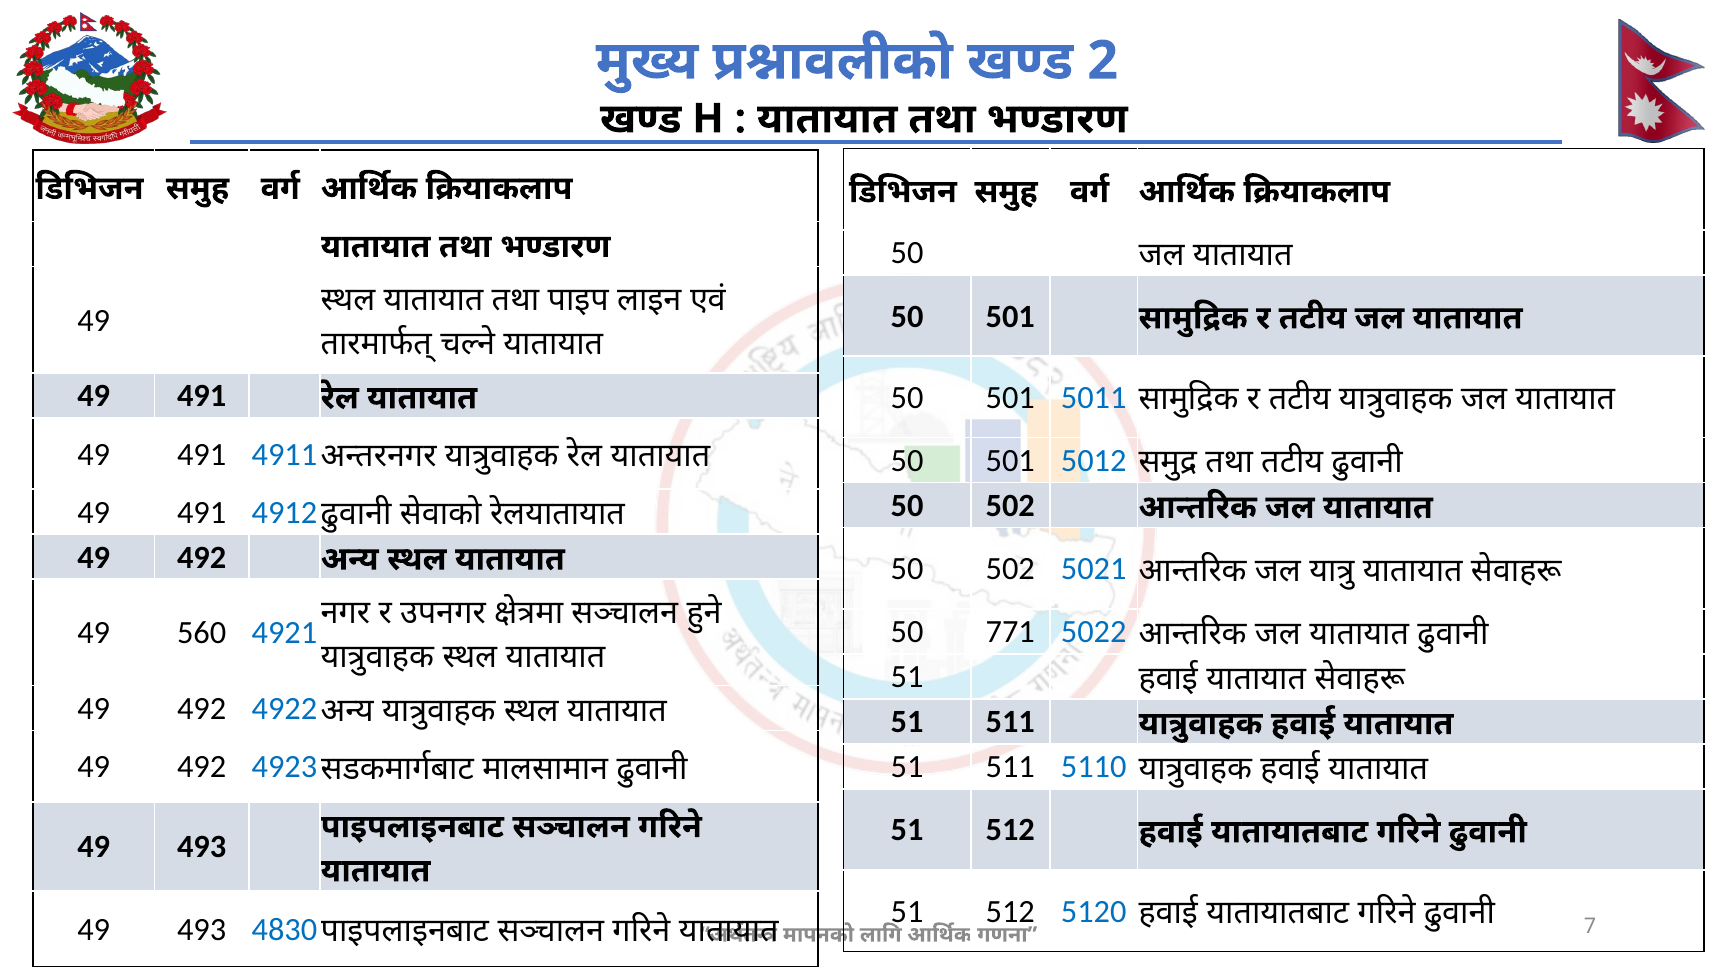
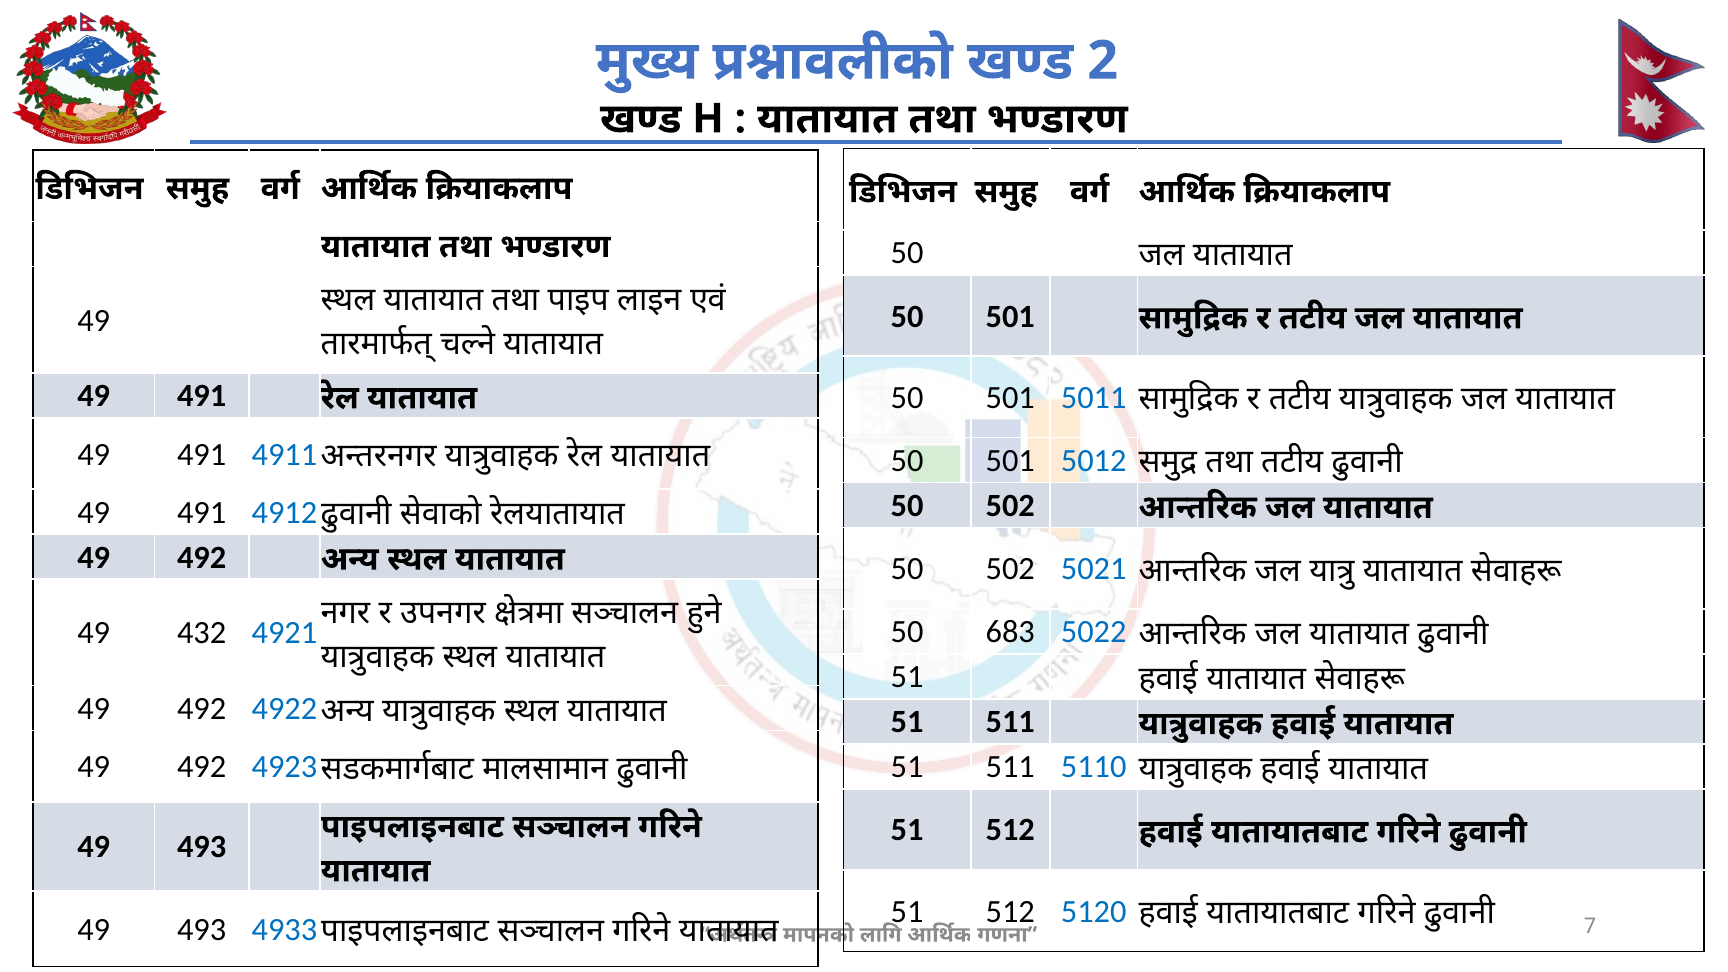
771: 771 -> 683 (1010, 632)
560: 560 -> 432 (202, 633)
4830: 4830 -> 4933 (284, 930)
